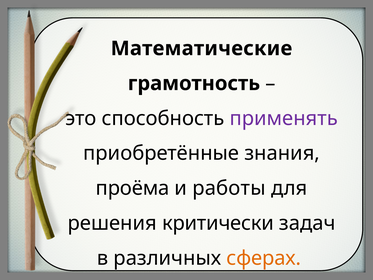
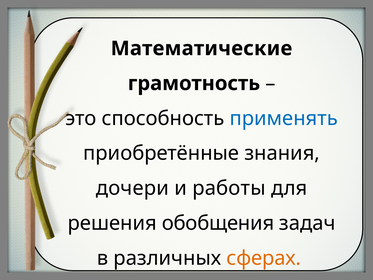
применять colour: purple -> blue (284, 118)
проёма: проёма -> дочери (132, 188)
критически: критически -> обобщения (218, 223)
